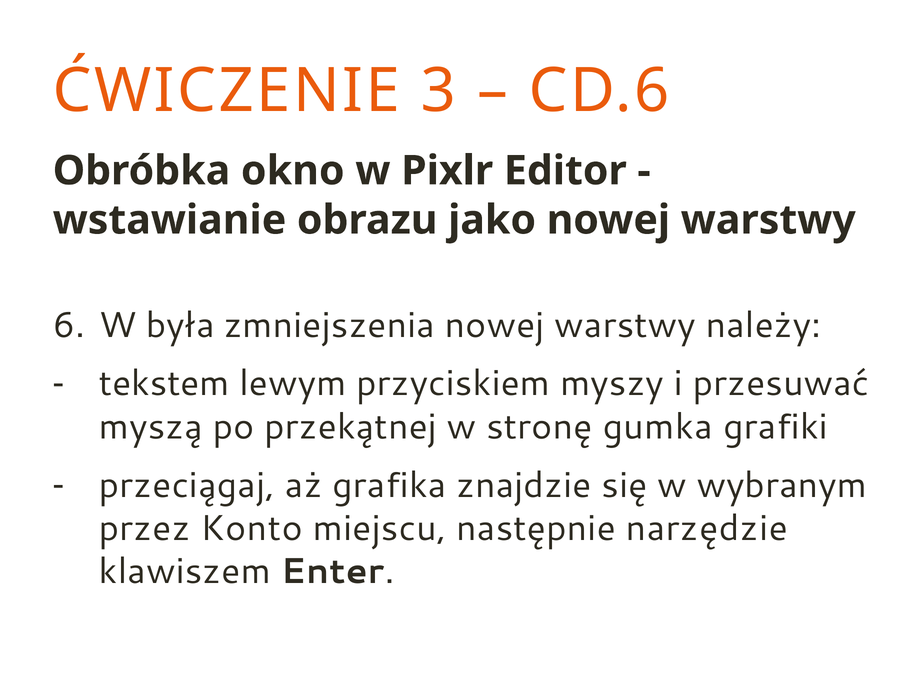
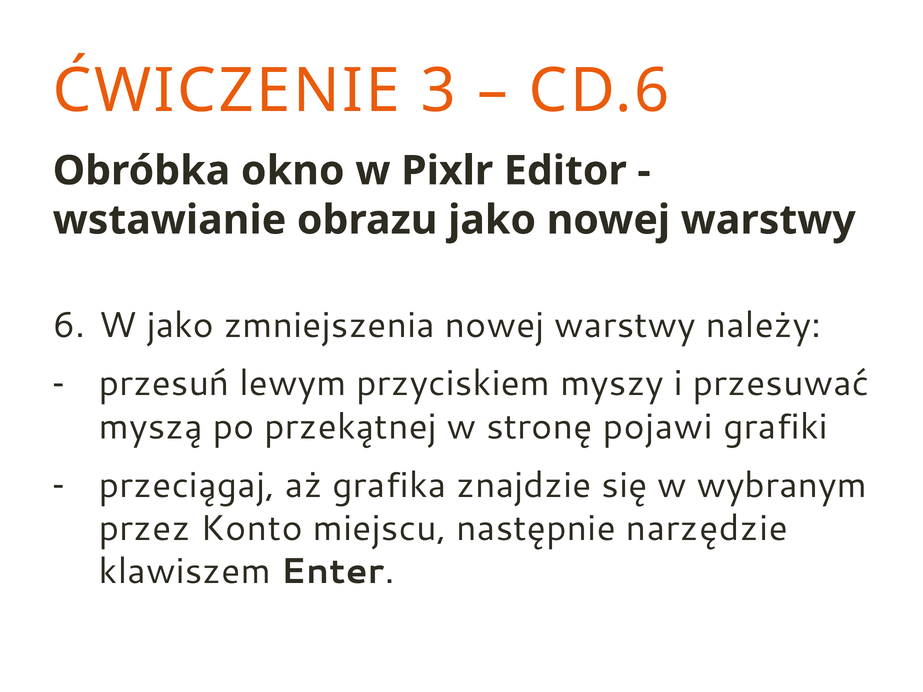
W była: była -> jako (180, 325)
tekstem: tekstem -> przesuń (164, 384)
gumka: gumka -> pojawi (658, 427)
